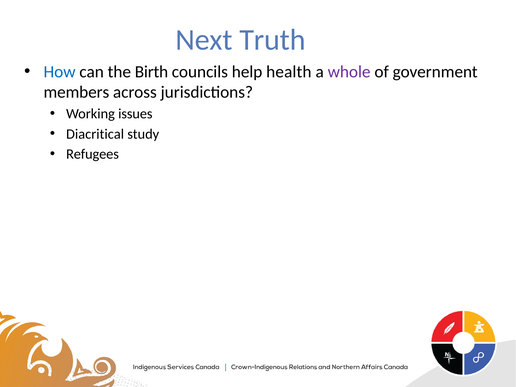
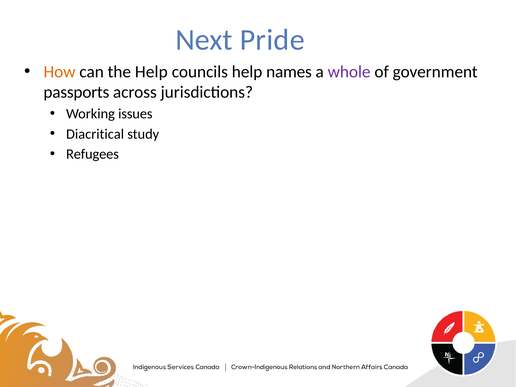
Truth: Truth -> Pride (272, 40)
How colour: blue -> orange (60, 72)
the Birth: Birth -> Help (151, 72)
health: health -> names (289, 72)
members: members -> passports (76, 92)
